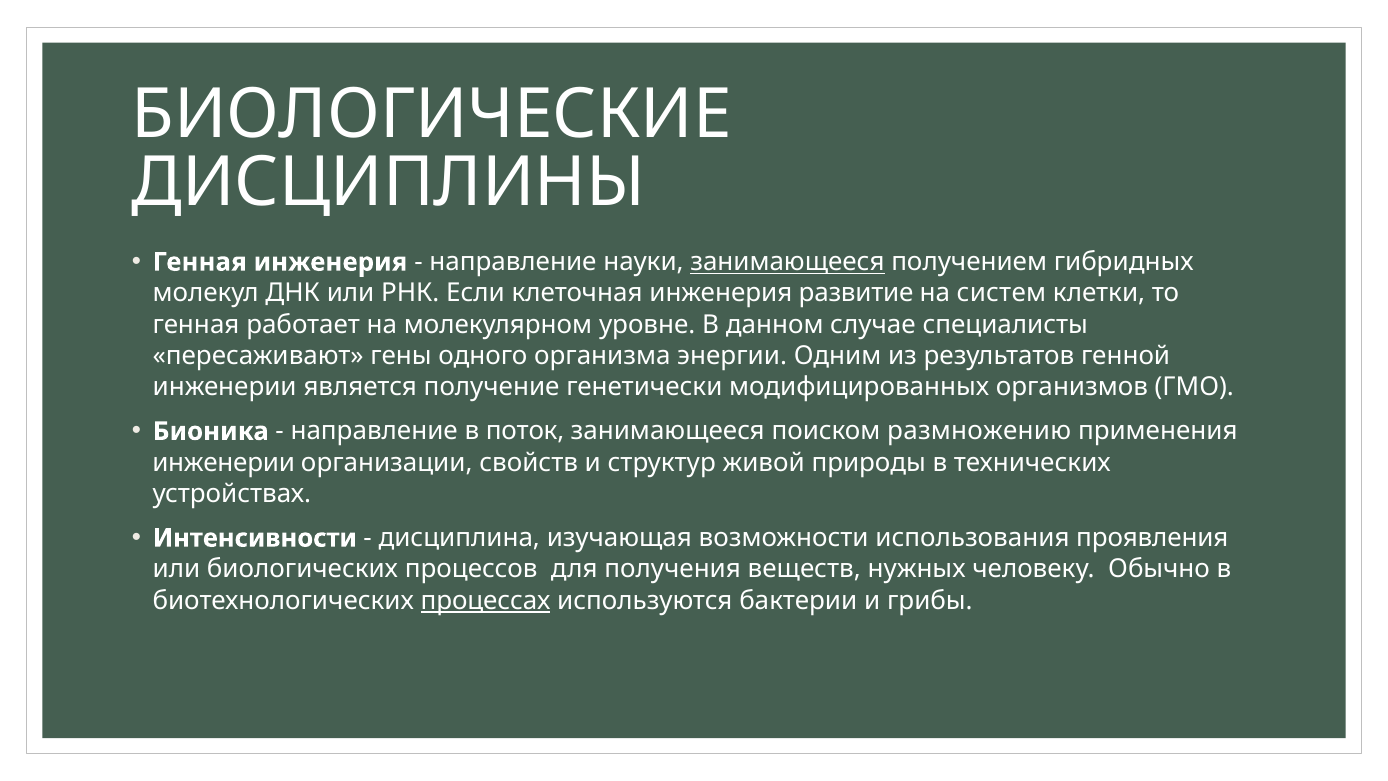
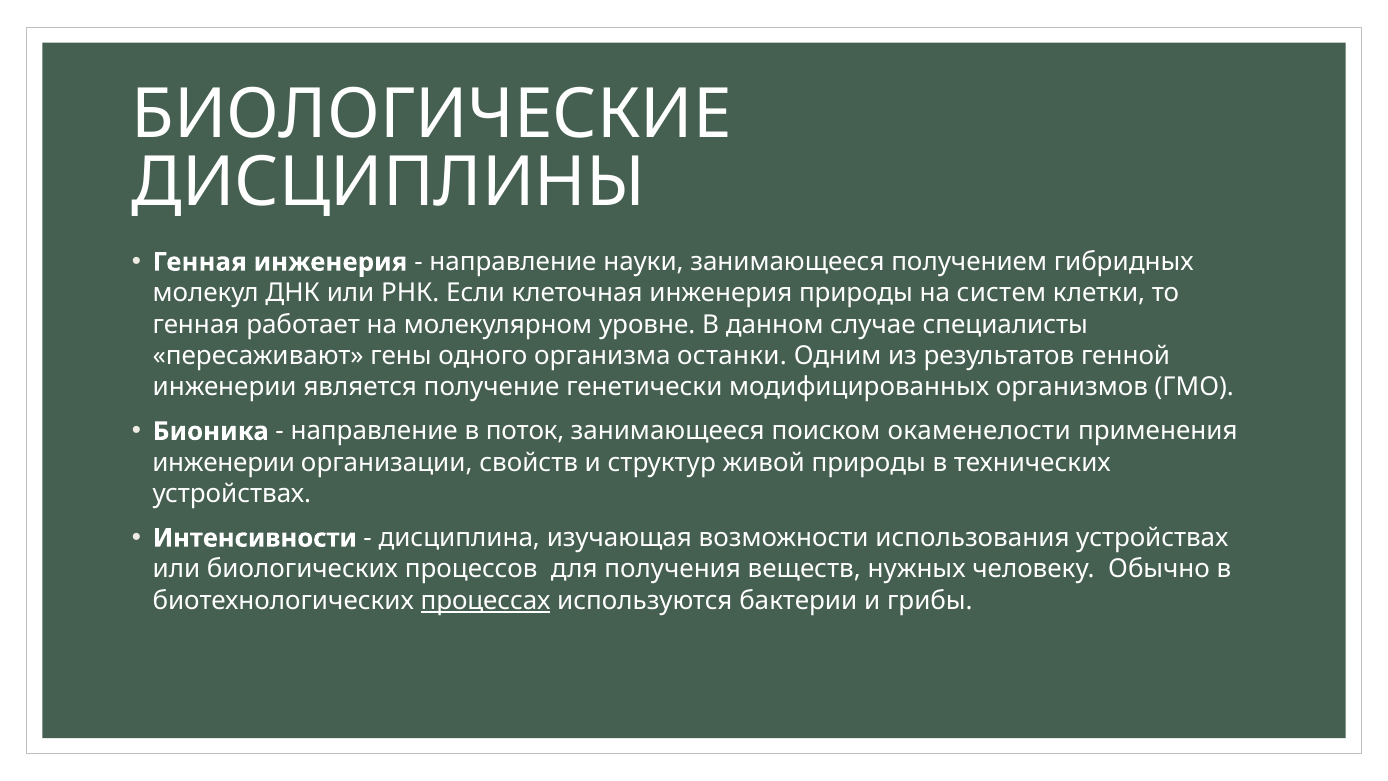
занимающееся underline: present -> none (787, 262)
инженерия развитие: развитие -> природы (856, 293)
энергии: энергии -> останки (732, 356)
размножению: размножению -> окаменелости (979, 431)
использования проявления: проявления -> устройствах (1152, 538)
